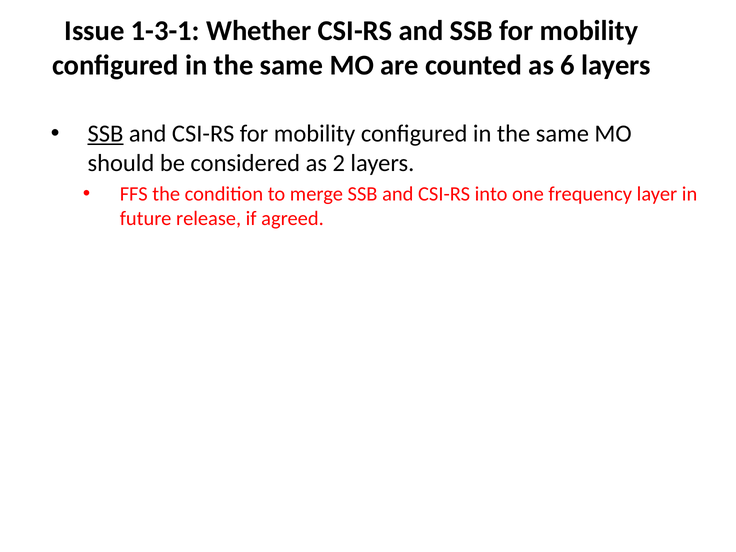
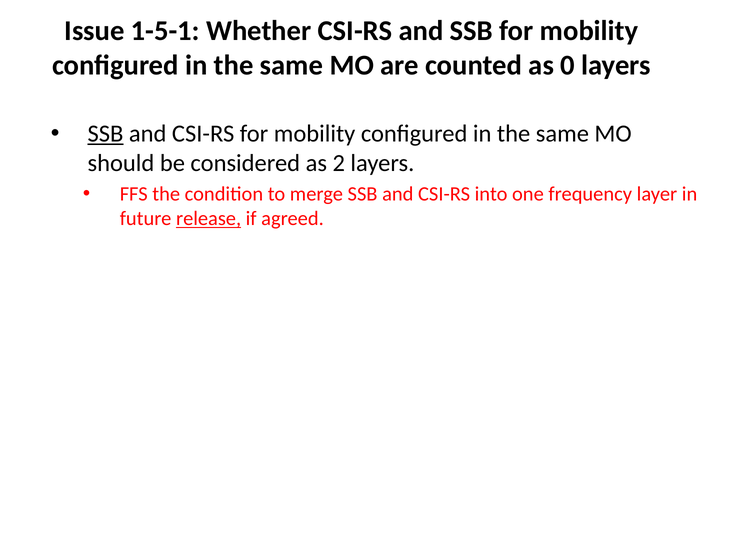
1-3-1: 1-3-1 -> 1-5-1 (165, 31)
6: 6 -> 0 (568, 65)
release underline: none -> present (209, 219)
